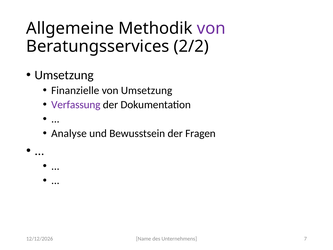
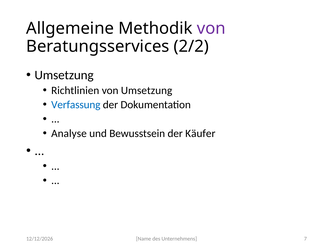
Finanzielle: Finanzielle -> Richtlinien (75, 90)
Verfassung colour: purple -> blue (76, 105)
Fragen: Fragen -> Käufer (200, 133)
